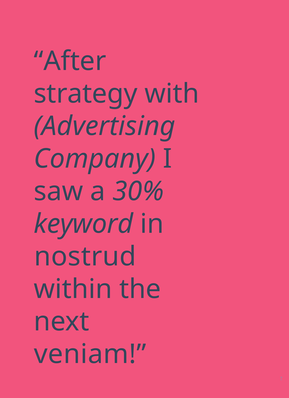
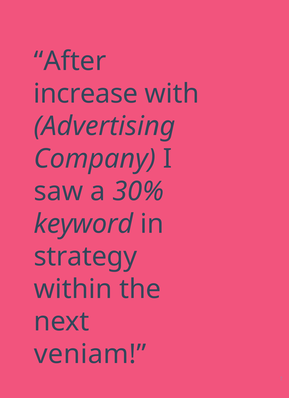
strategy: strategy -> increase (86, 94)
nostrud: nostrud -> strategy (85, 256)
